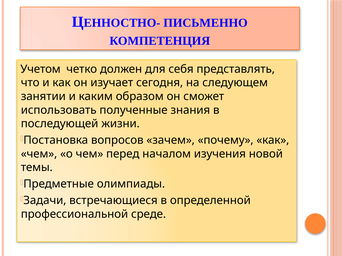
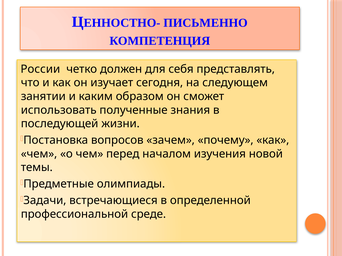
Учетом: Учетом -> России (40, 69)
